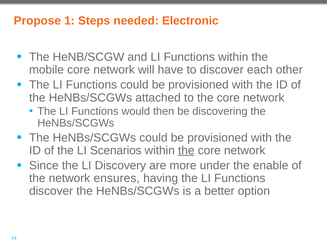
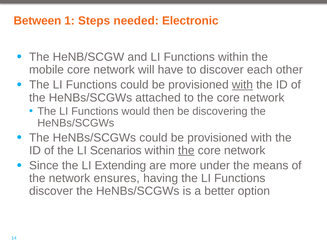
Propose: Propose -> Between (37, 21)
with underline: none -> present (242, 85)
Discovery: Discovery -> Extending (120, 166)
enable: enable -> means (271, 166)
